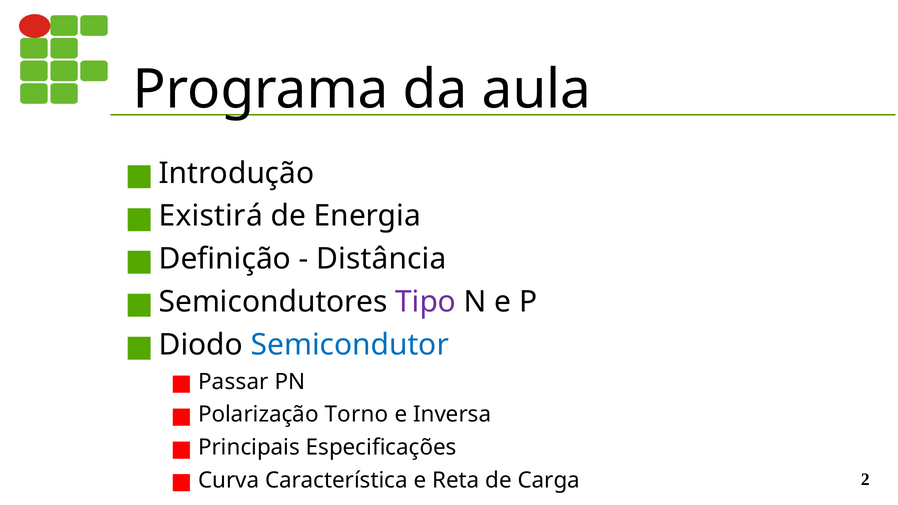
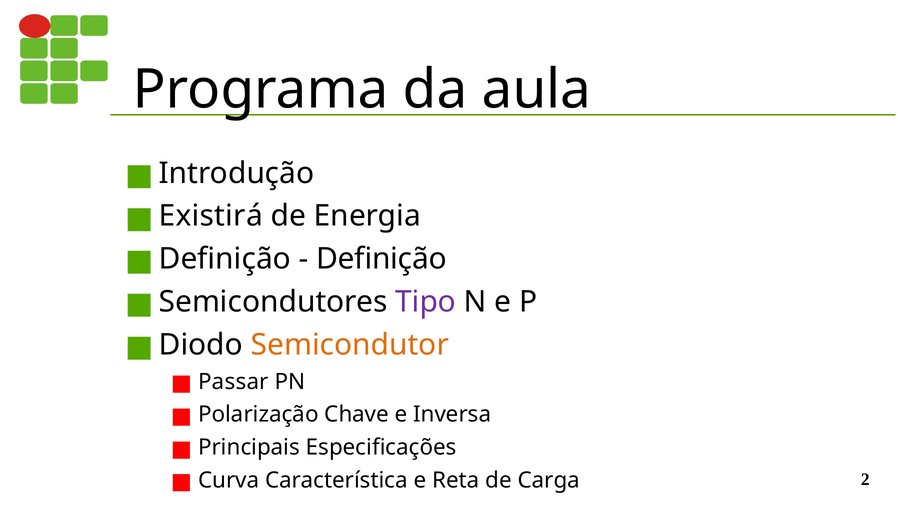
Distância: Distância -> Definição (382, 259)
Semicondutor colour: blue -> orange (350, 345)
Torno: Torno -> Chave (357, 415)
